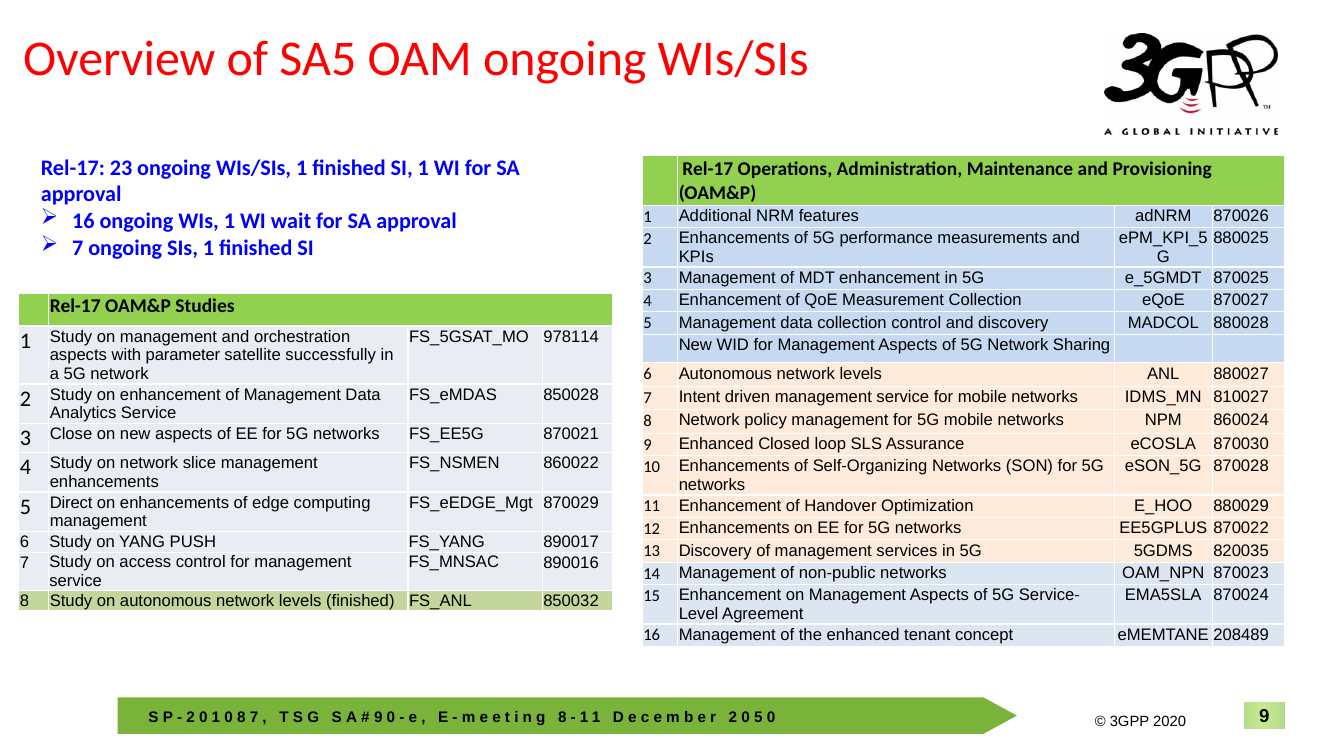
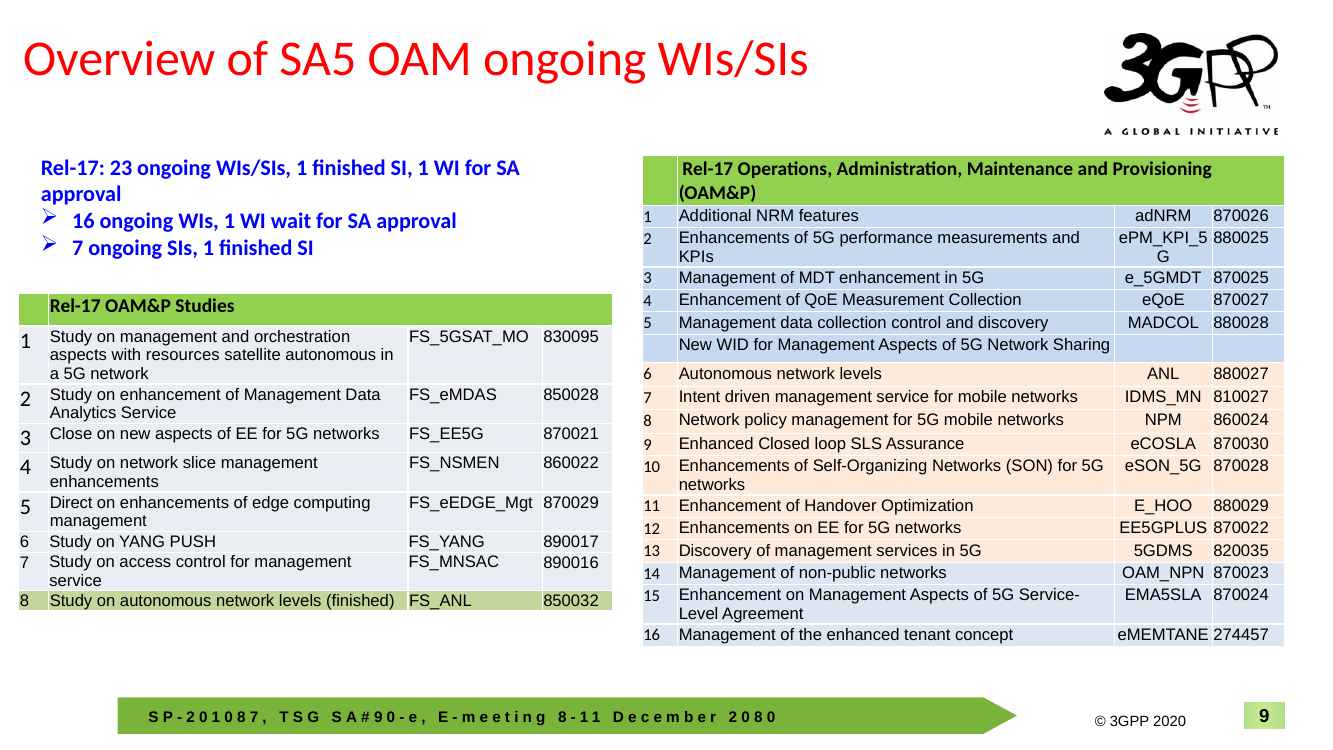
978114: 978114 -> 830095 (571, 337)
parameter: parameter -> resources (183, 355)
satellite successfully: successfully -> autonomous (331, 355)
208489: 208489 -> 274457 (1241, 635)
5: 5 -> 8 (758, 717)
